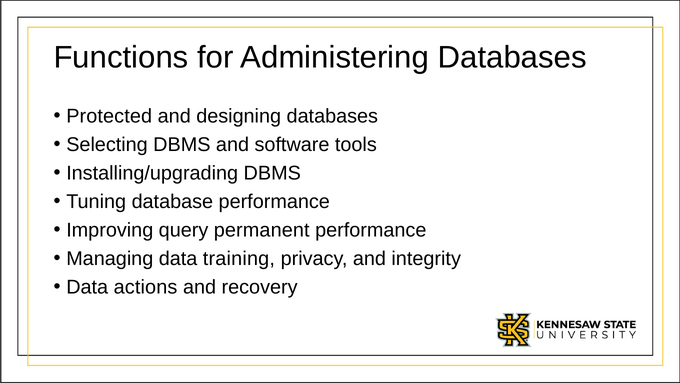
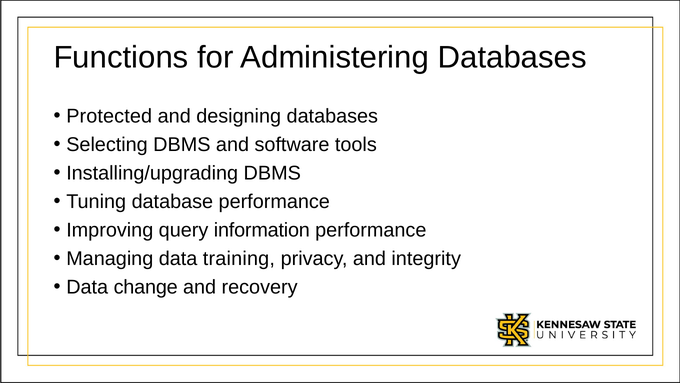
permanent: permanent -> information (262, 230)
actions: actions -> change (146, 287)
